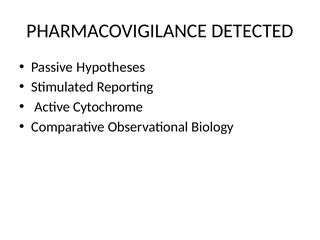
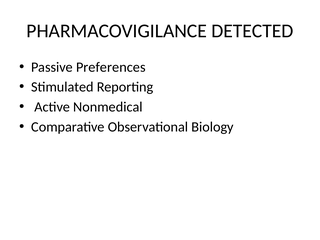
Hypotheses: Hypotheses -> Preferences (111, 67)
Cytochrome: Cytochrome -> Nonmedical (108, 107)
